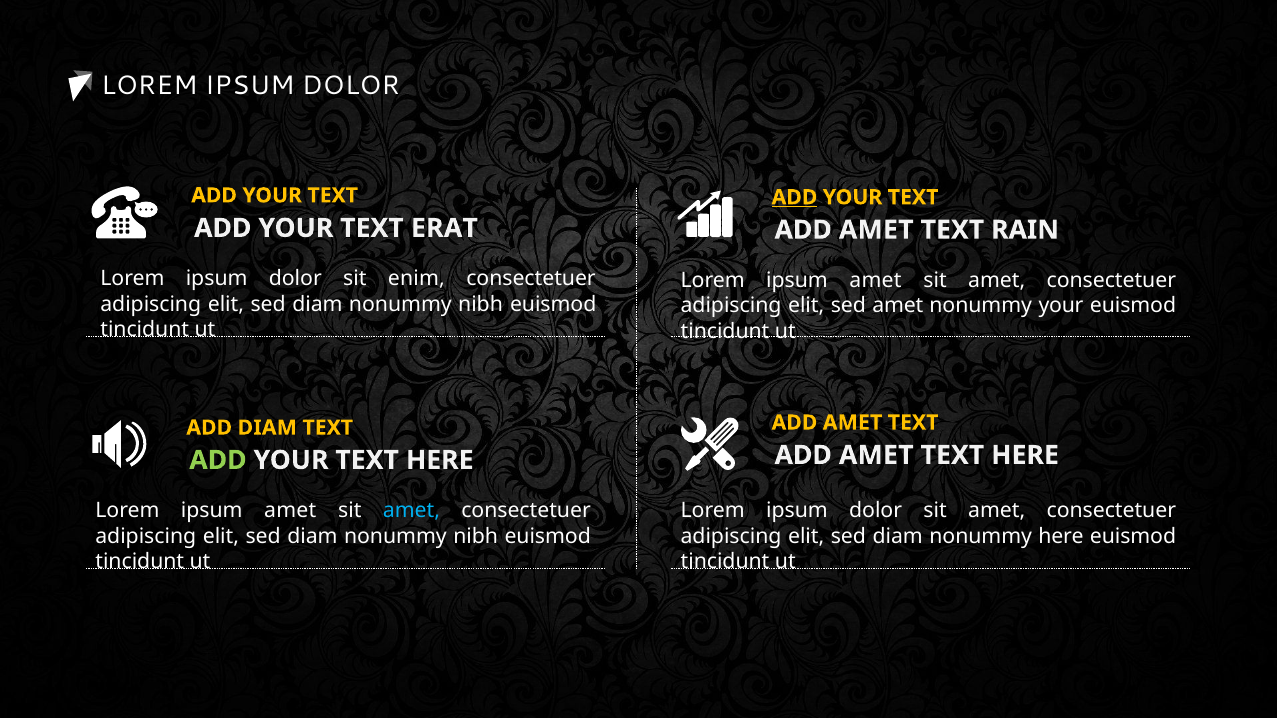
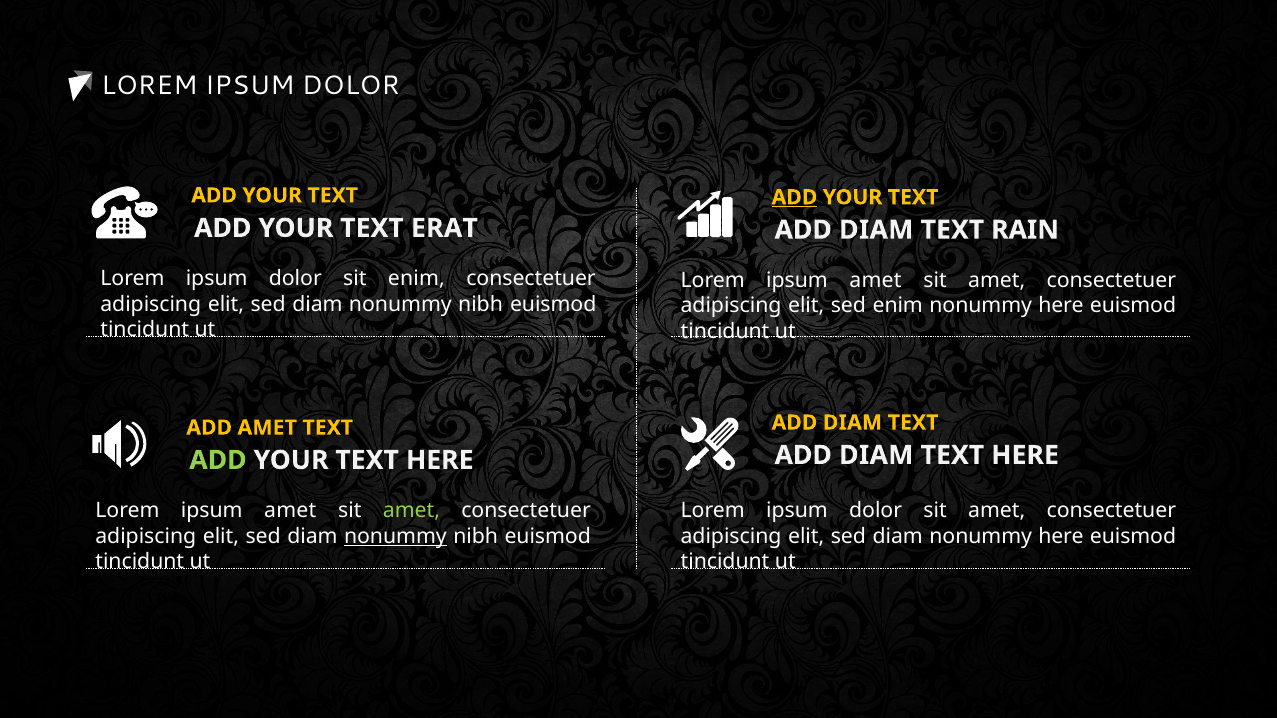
AMET: AMET -> DIAM (876, 230)
sed amet: amet -> enim (898, 306)
your: your -> here (1061, 306)
AMET: AMET -> DIAM (852, 423)
ADD DIAM: DIAM -> AMET (267, 428)
AMET: AMET -> DIAM (876, 455)
amet colour: light blue -> light green (411, 511)
nonummy underline: none -> present (395, 536)
